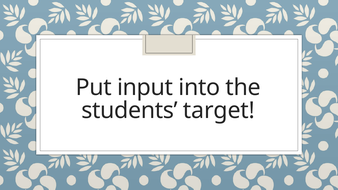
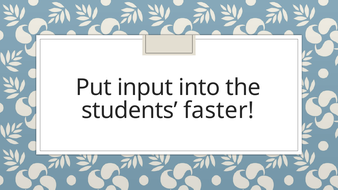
target: target -> faster (219, 111)
